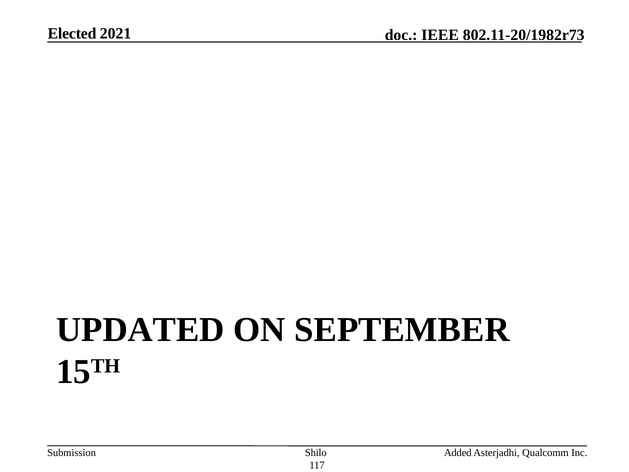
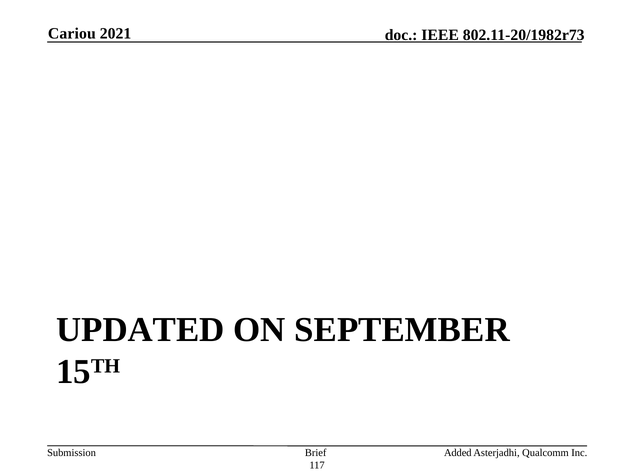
Elected: Elected -> Cariou (72, 33)
Shilo: Shilo -> Brief (316, 452)
